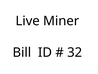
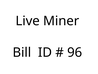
32: 32 -> 96 (75, 52)
